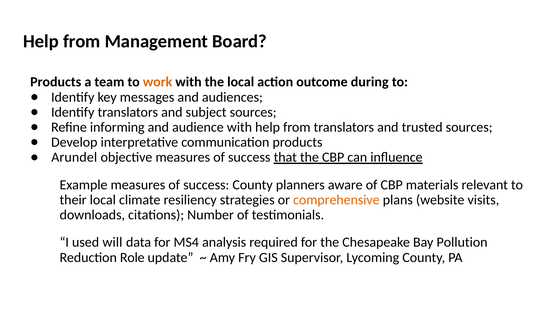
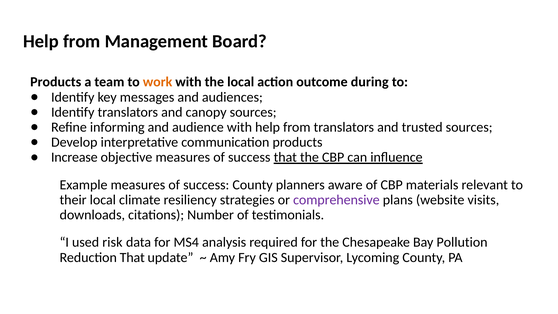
subject: subject -> canopy (206, 112)
Arundel: Arundel -> Increase (74, 157)
comprehensive colour: orange -> purple (336, 200)
will: will -> risk (112, 242)
Reduction Role: Role -> That (132, 257)
